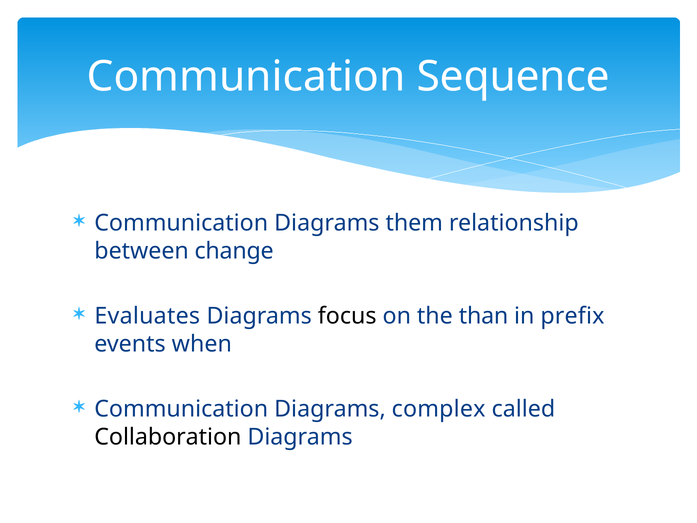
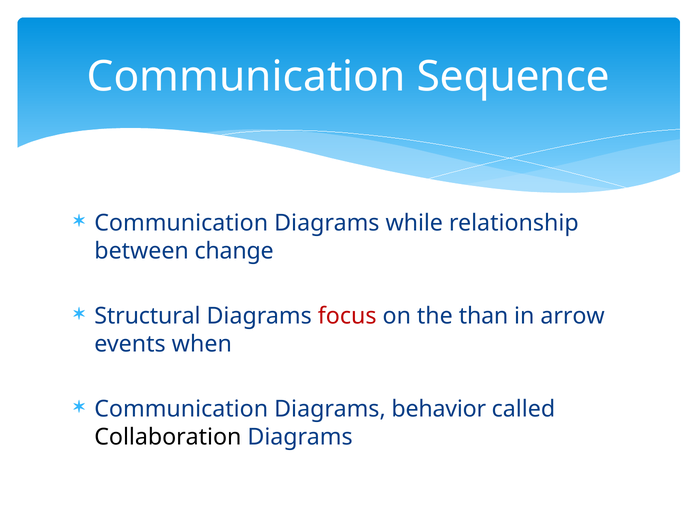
them: them -> while (414, 223)
Evaluates: Evaluates -> Structural (147, 316)
focus colour: black -> red (347, 316)
prefix: prefix -> arrow (573, 316)
complex: complex -> behavior (439, 409)
